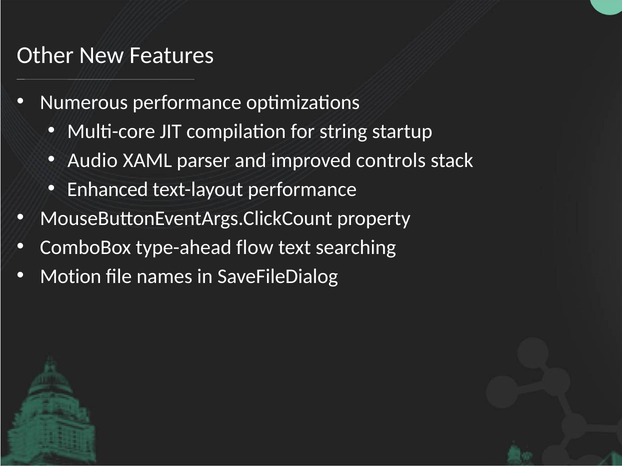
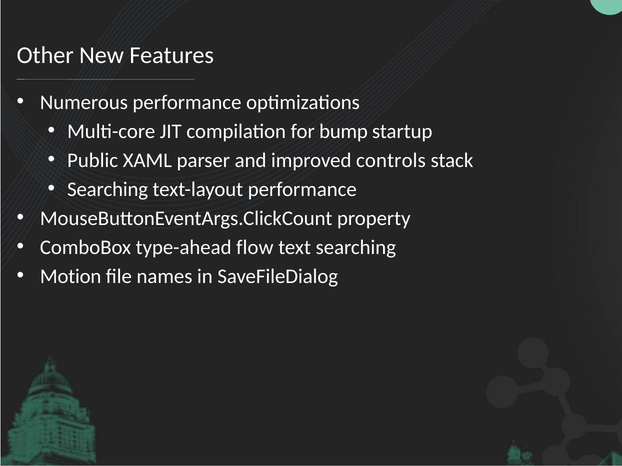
string: string -> bump (344, 131)
Audio: Audio -> Public (93, 160)
Enhanced: Enhanced -> Searching (108, 189)
